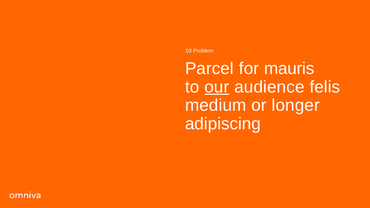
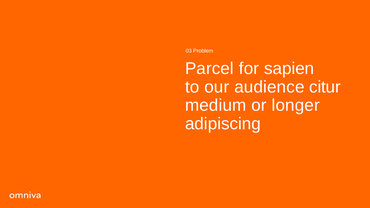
mauris: mauris -> sapien (289, 69)
our underline: present -> none (217, 87)
felis: felis -> citur (325, 87)
